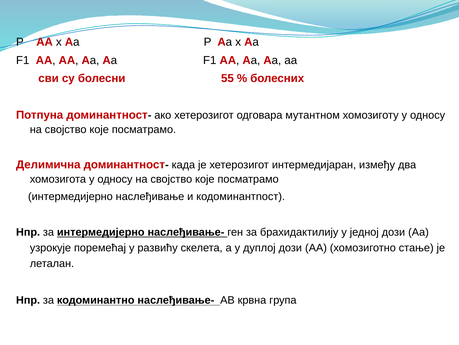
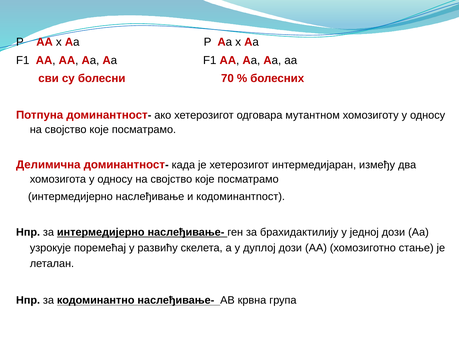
55: 55 -> 70 (227, 78)
